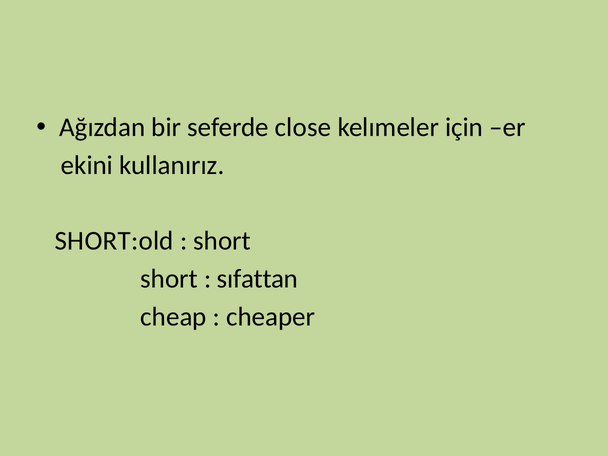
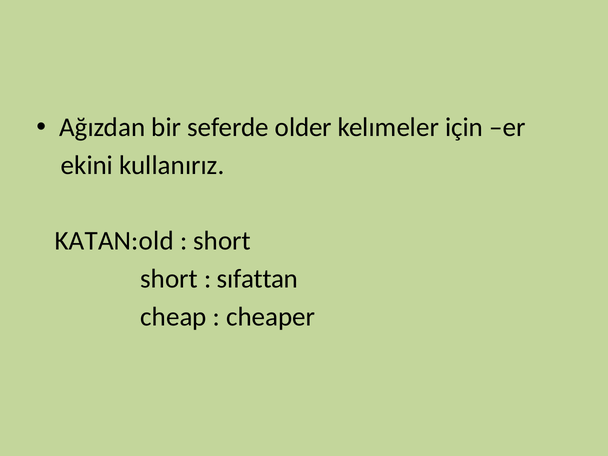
close: close -> older (303, 128)
SHORT:old: SHORT:old -> KATAN:old (114, 241)
